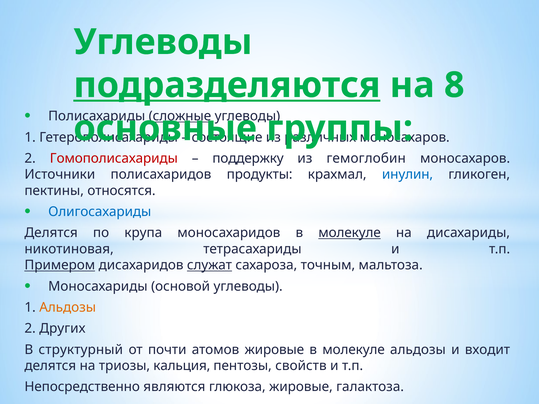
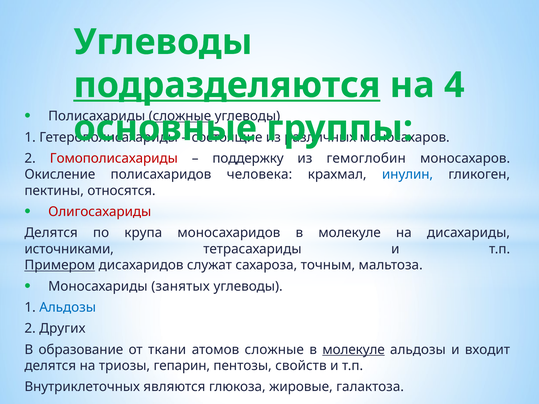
8: 8 -> 4 (454, 85)
Источники: Источники -> Окисление (60, 175)
продукты: продукты -> человека (259, 175)
Олигосахариды colour: blue -> red (100, 212)
молекуле underline: present -> none (350, 233)
никотиновая: никотиновая -> источниками (69, 249)
служат underline: present -> none (209, 265)
основой: основой -> занятых (181, 286)
Альдозы colour: orange -> blue (68, 308)
структурный: структурный -> образование (81, 350)
почти: почти -> ткани (167, 350)
атомов жировые: жировые -> сложные (274, 350)
молекуле underline: none -> present (354, 350)
кальция: кальция -> гепарин (182, 366)
Непосредственно: Непосредственно -> Внутриклеточных (82, 387)
